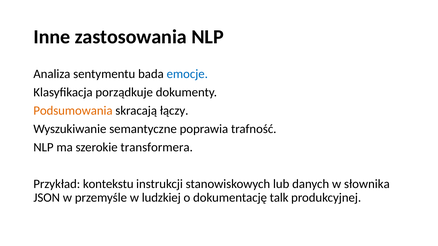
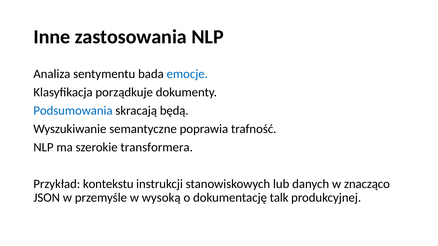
Podsumowania colour: orange -> blue (73, 111)
łączy: łączy -> będą (174, 111)
słownika: słownika -> znacząco (367, 184)
ludzkiej: ludzkiej -> wysoką (161, 198)
